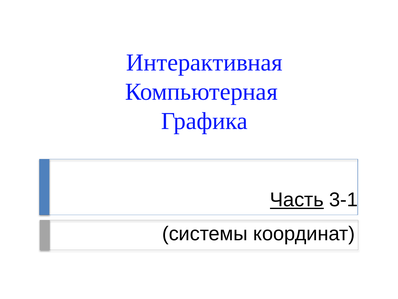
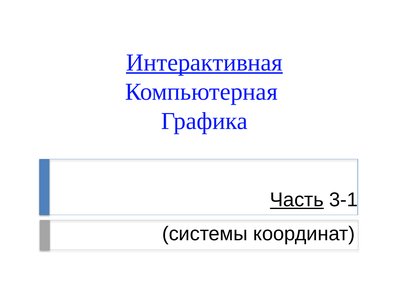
Интерактивная underline: none -> present (204, 63)
